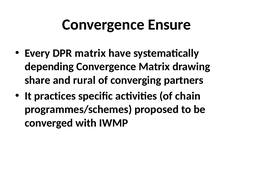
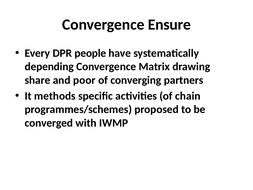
DPR matrix: matrix -> people (90, 53)
rural: rural -> poor (84, 80)
practices: practices -> methods (55, 96)
